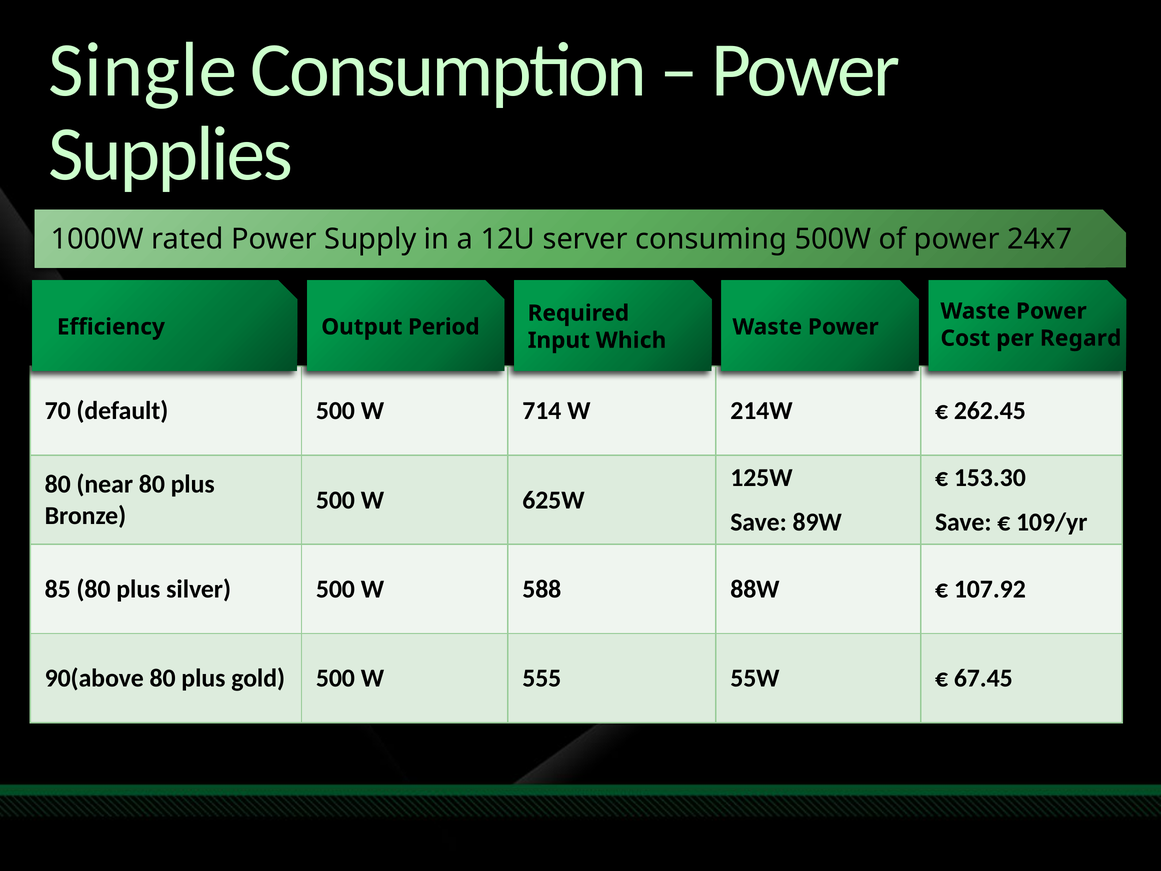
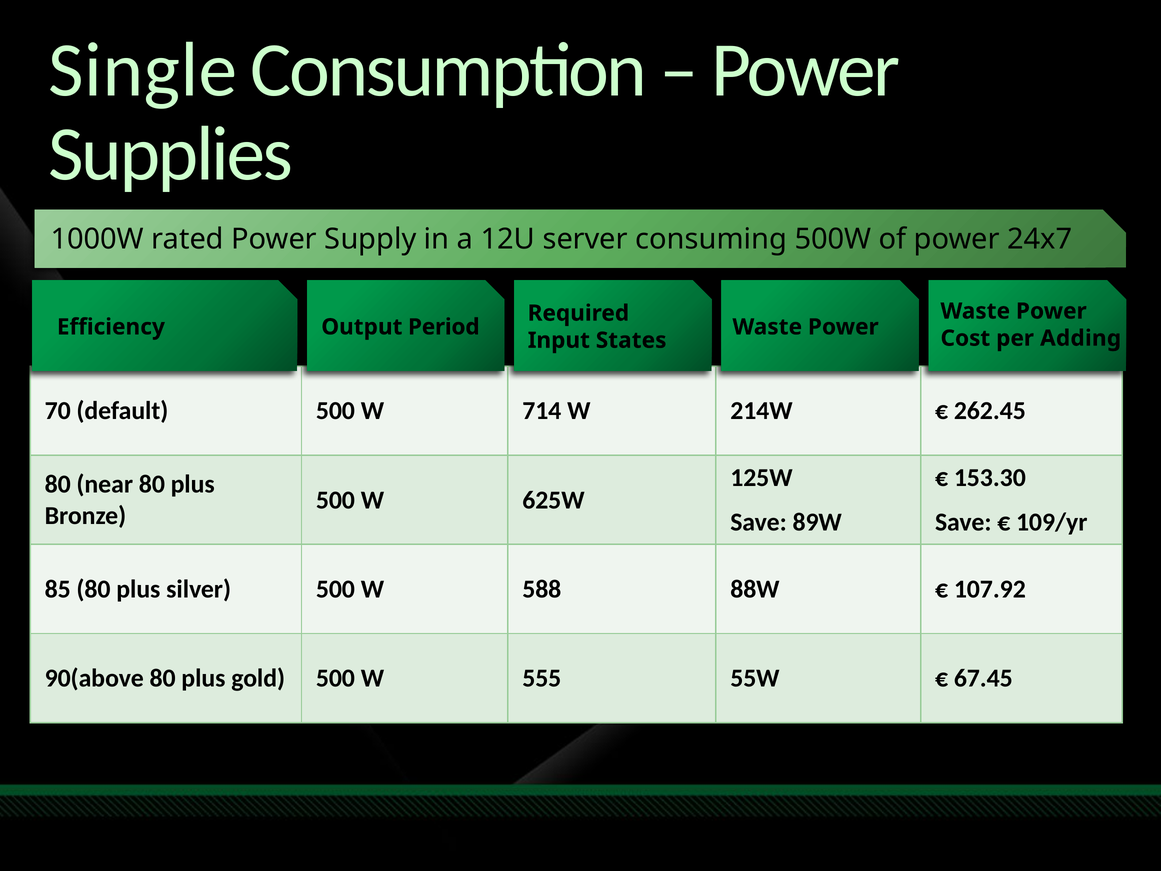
Regard: Regard -> Adding (1081, 338)
Which: Which -> States (631, 340)
